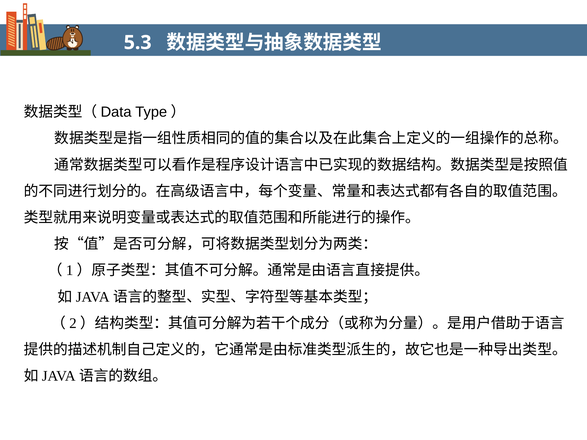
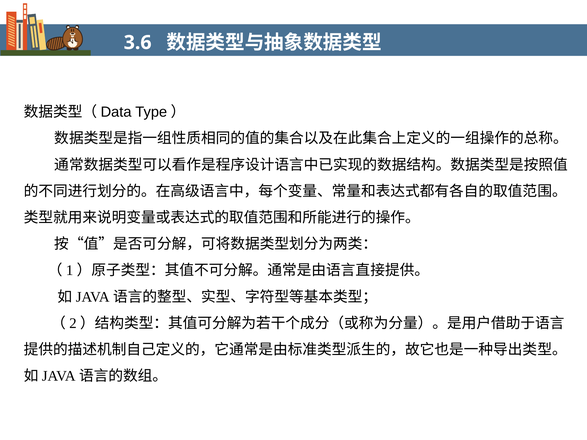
5.3: 5.3 -> 3.6 (138, 43)
